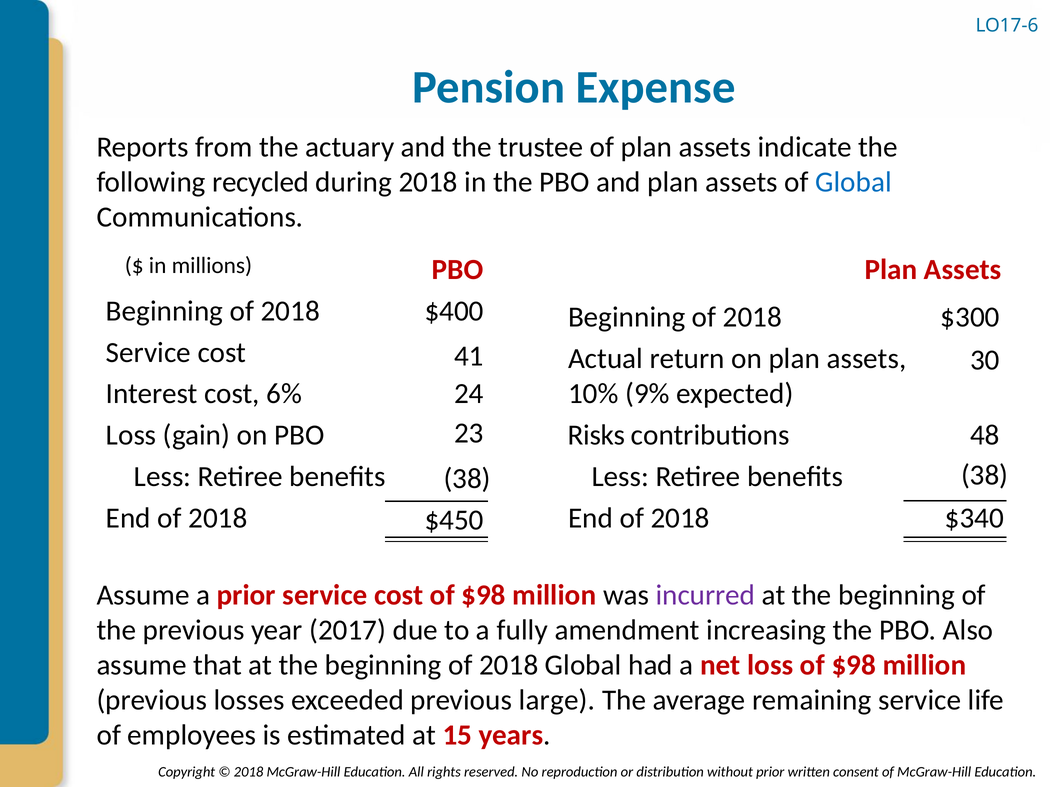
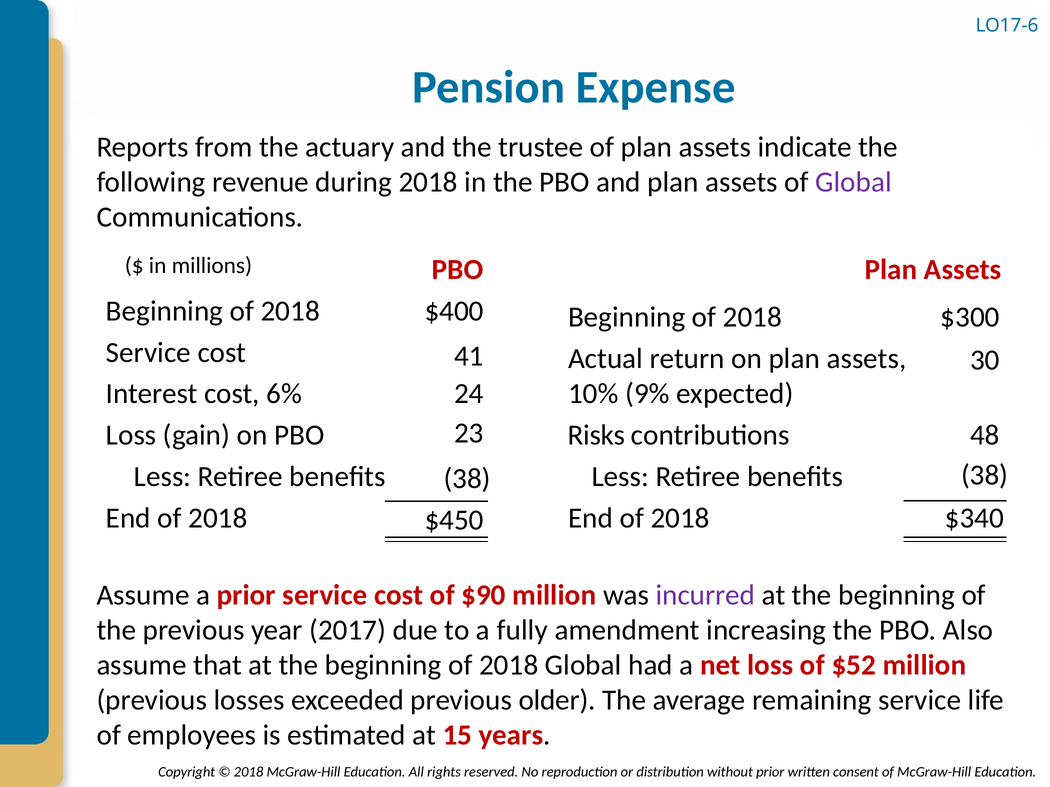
recycled: recycled -> revenue (261, 182)
Global colour: blue -> purple (853, 182)
cost of $98: $98 -> $90 (484, 596)
loss of $98: $98 -> $52 (854, 666)
large: large -> older (557, 701)
